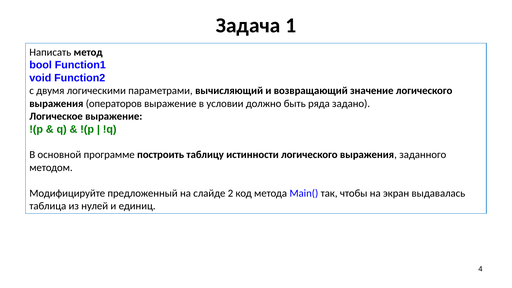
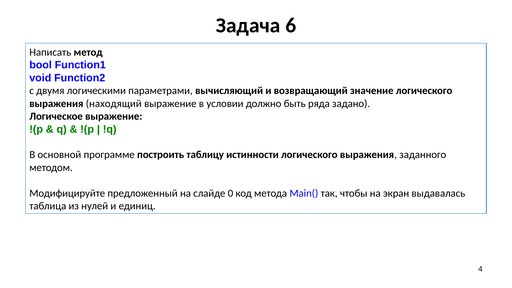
1: 1 -> 6 (291, 25)
операторов: операторов -> находящий (114, 104)
2: 2 -> 0 (230, 193)
